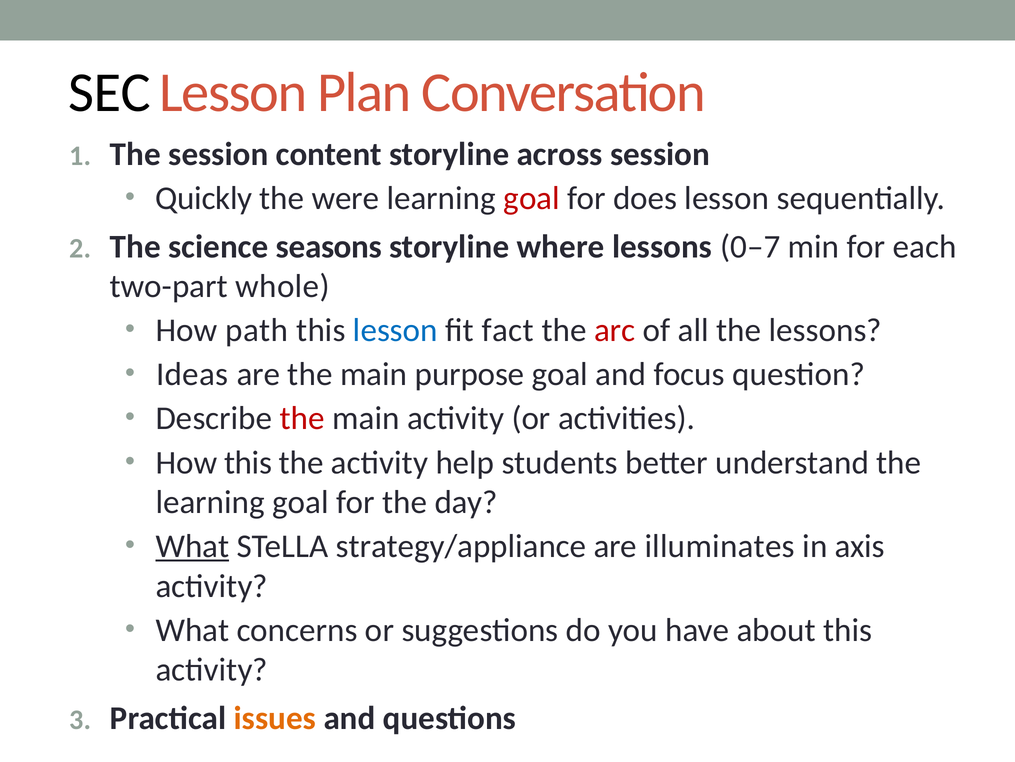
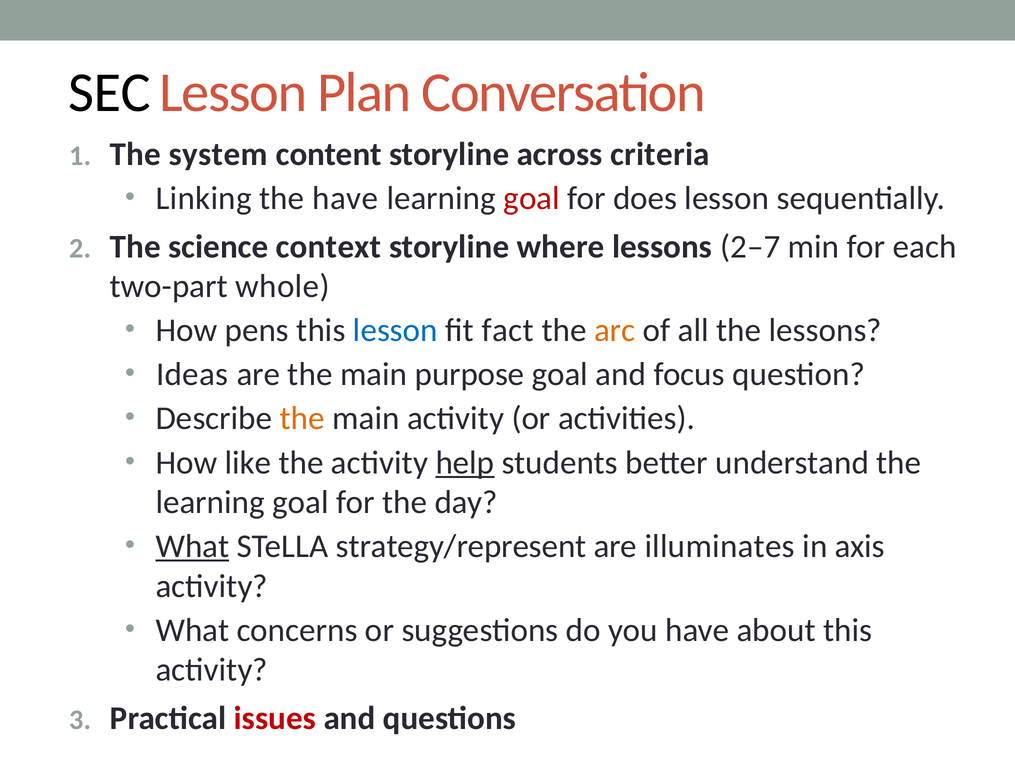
The session: session -> system (218, 154)
across session: session -> criteria (660, 154)
Quickly: Quickly -> Linking (204, 198)
the were: were -> have (345, 198)
seasons: seasons -> context (329, 246)
0–7: 0–7 -> 2–7 (750, 246)
path: path -> pens (257, 330)
arc colour: red -> orange (615, 330)
the colour: red -> orange (302, 418)
How this: this -> like (248, 462)
help underline: none -> present (465, 462)
strategy/appliance: strategy/appliance -> strategy/represent (461, 546)
issues colour: orange -> red (275, 718)
